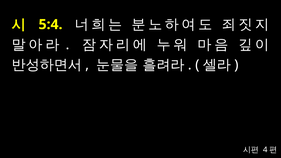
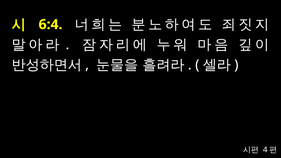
5:4: 5:4 -> 6:4 (51, 24)
